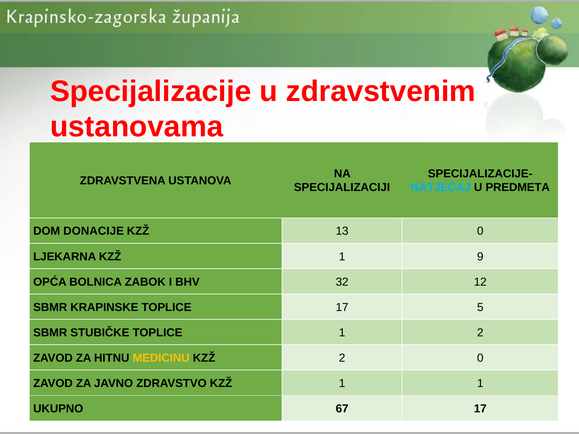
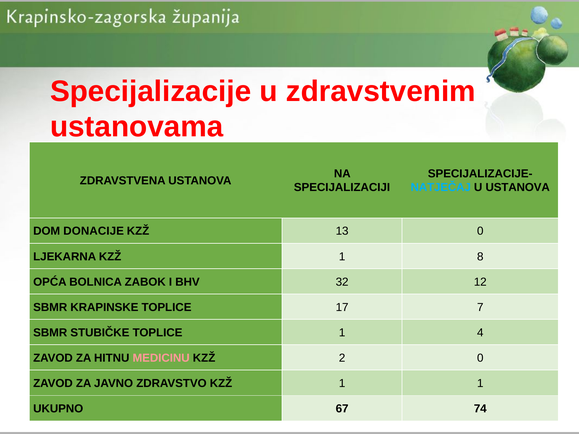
U PREDMETA: PREDMETA -> USTANOVA (518, 188)
9: 9 -> 8 (480, 257)
5: 5 -> 7 (480, 308)
1 2: 2 -> 4 (480, 333)
MEDICINU colour: yellow -> pink (161, 358)
67 17: 17 -> 74 (480, 409)
